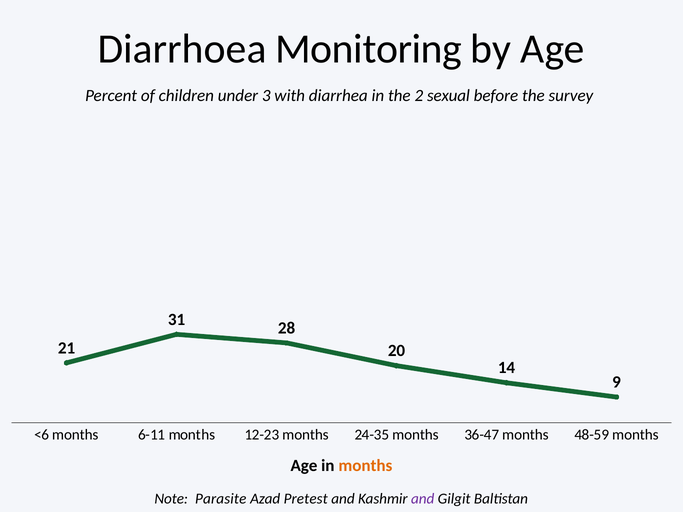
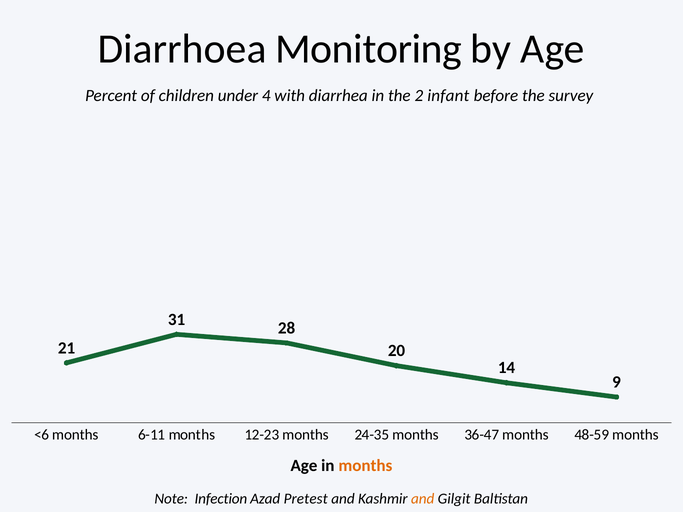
3: 3 -> 4 (266, 96)
sexual: sexual -> infant (448, 96)
Parasite: Parasite -> Infection (221, 499)
and colour: purple -> orange (423, 499)
